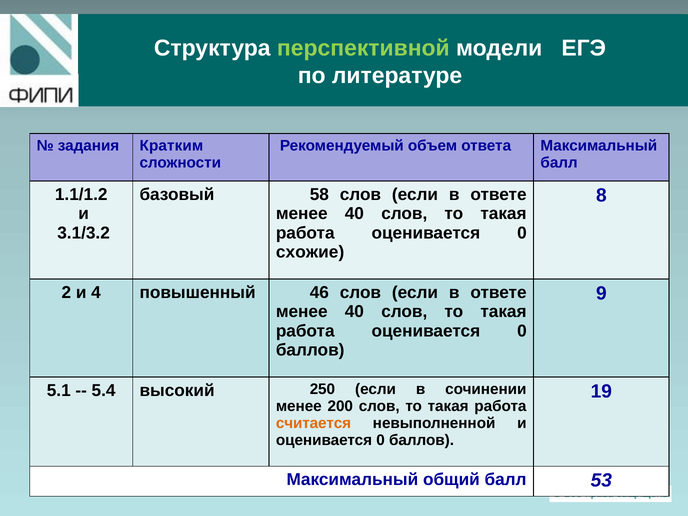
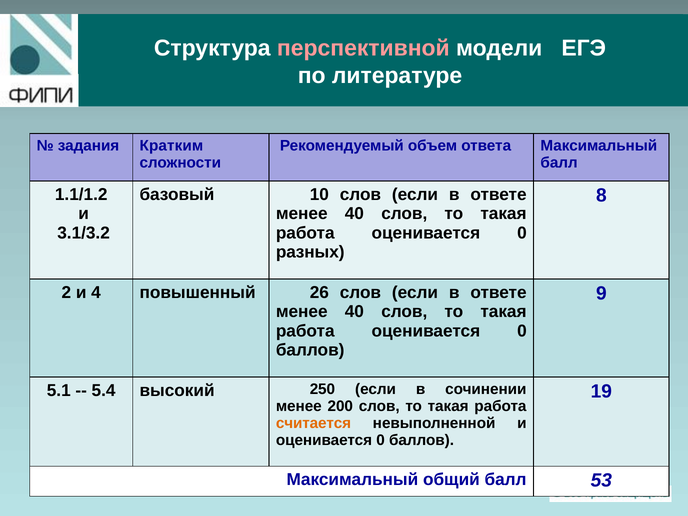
перспективной colour: light green -> pink (363, 48)
58: 58 -> 10 (319, 194)
схожие: схожие -> разных (310, 252)
46: 46 -> 26 (319, 292)
